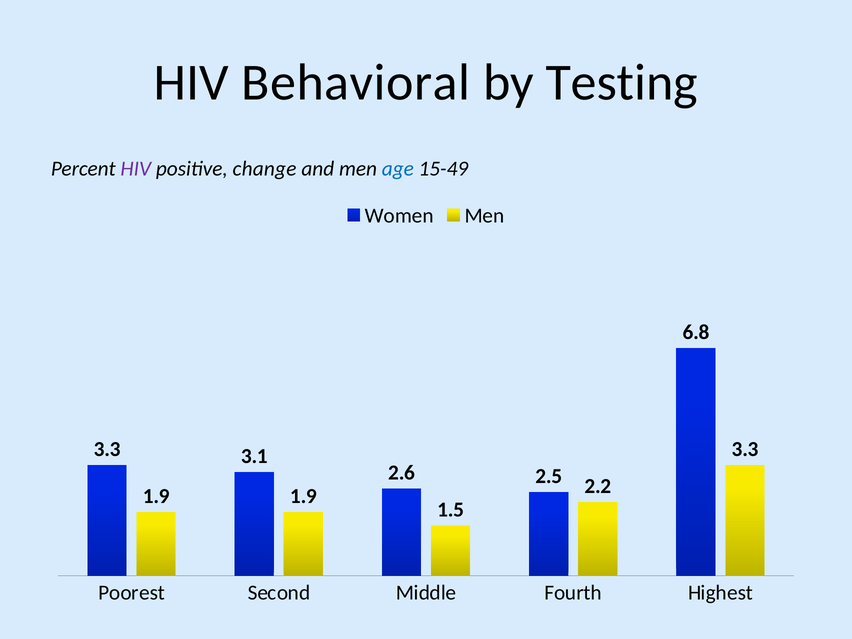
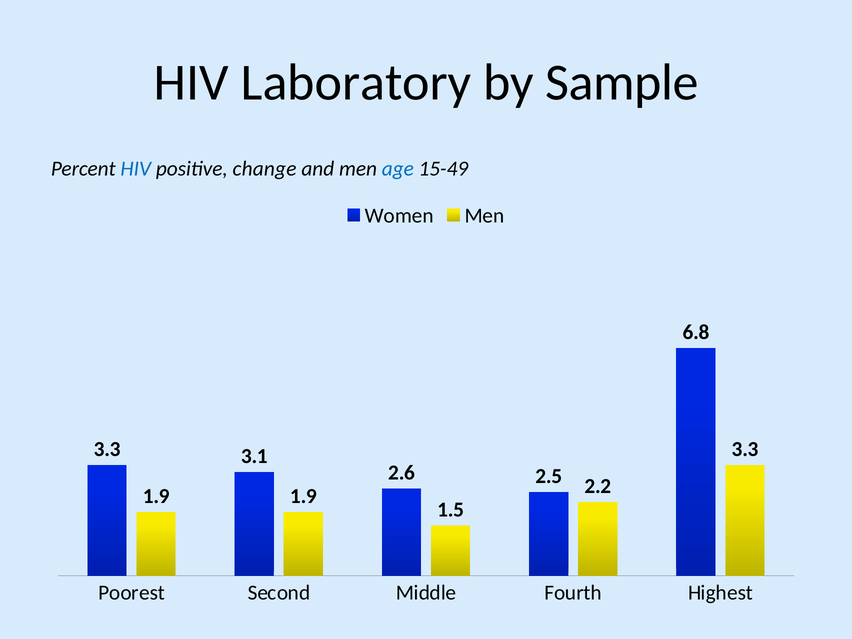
Behavioral: Behavioral -> Laboratory (356, 82)
Testing: Testing -> Sample (622, 82)
HIV colour: purple -> blue (136, 169)
